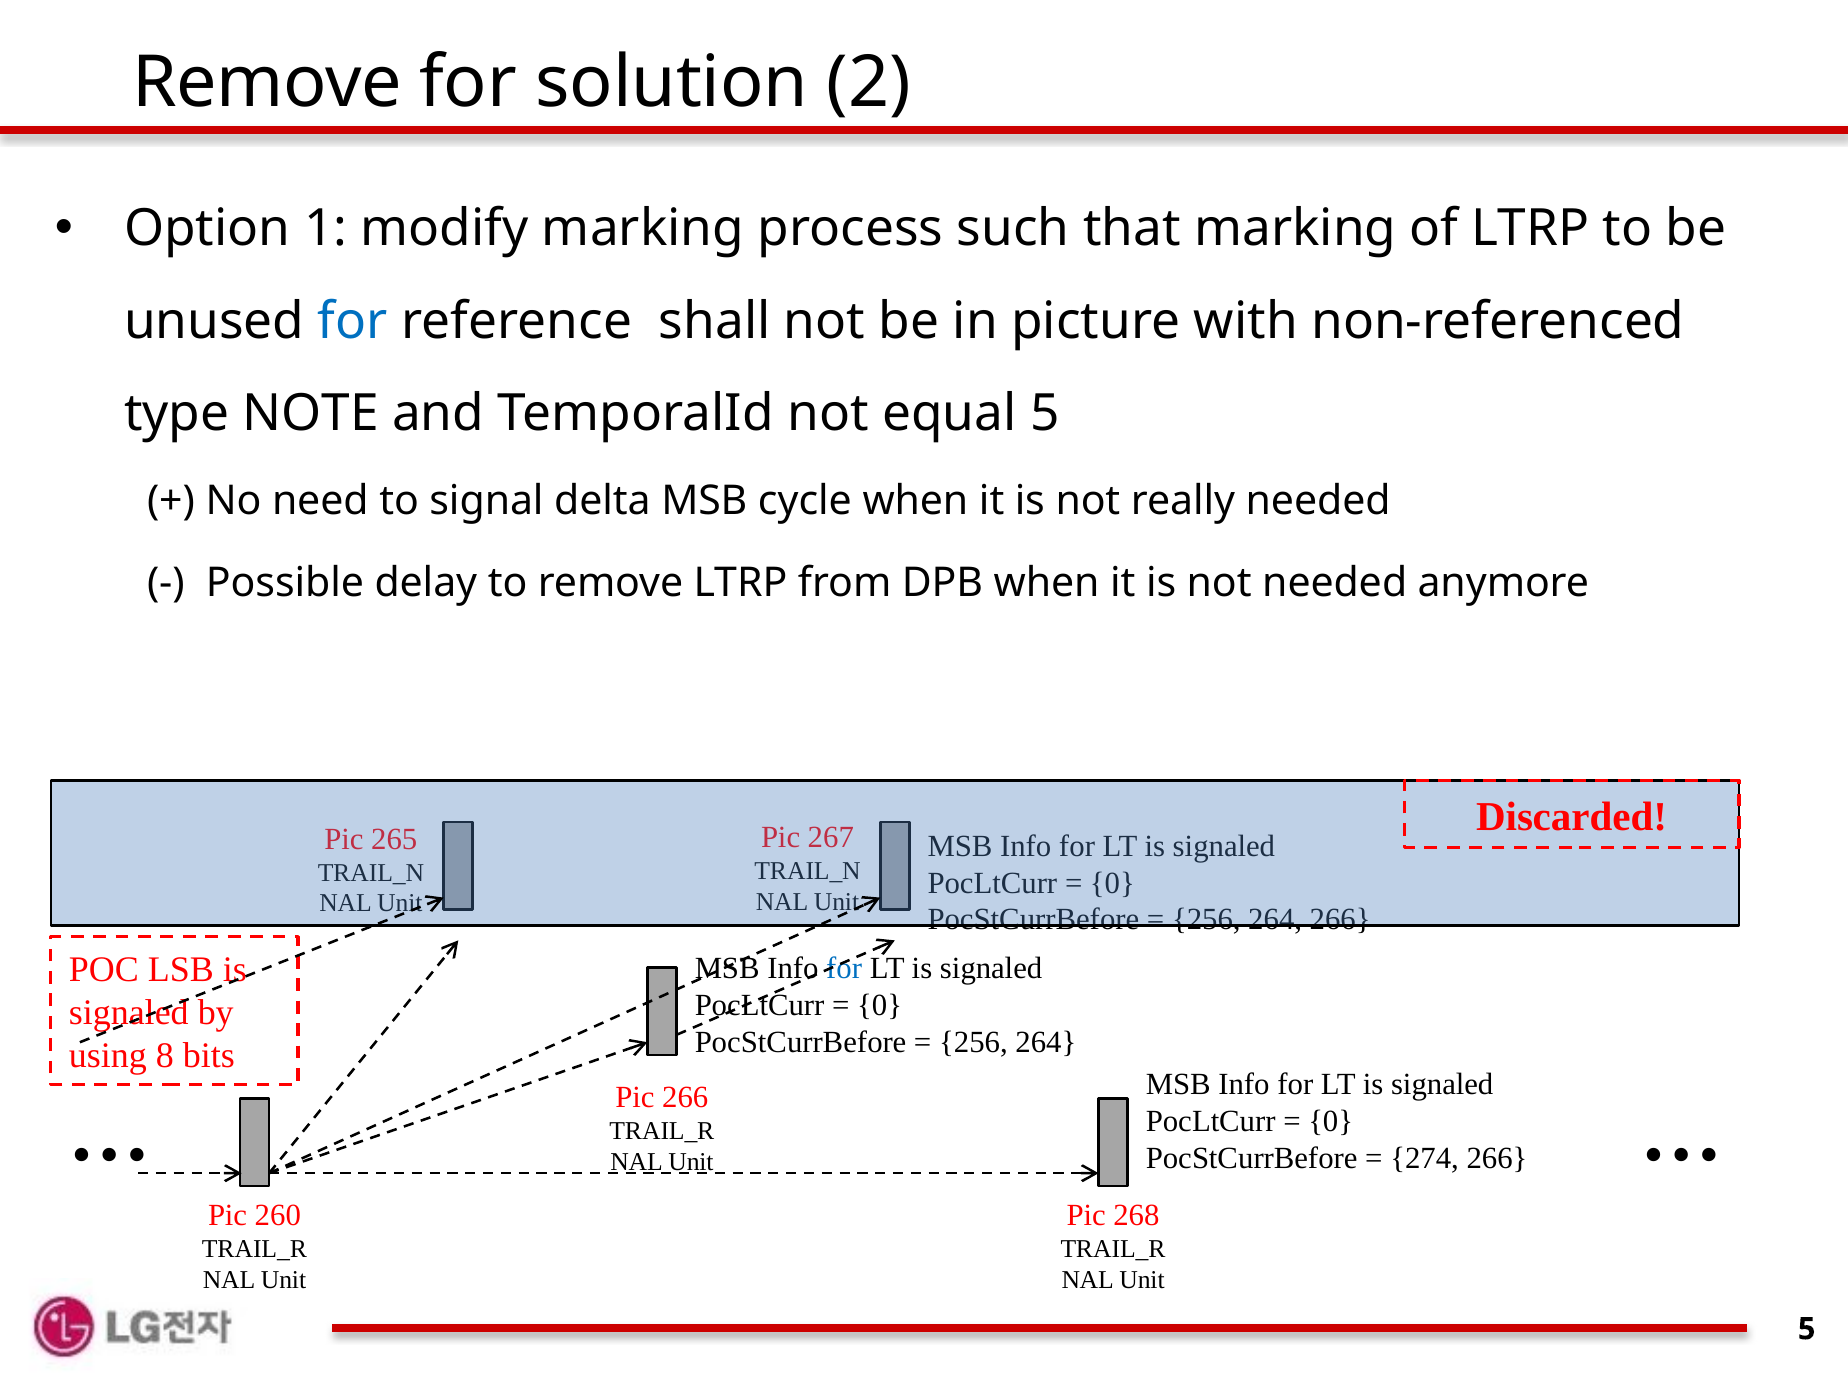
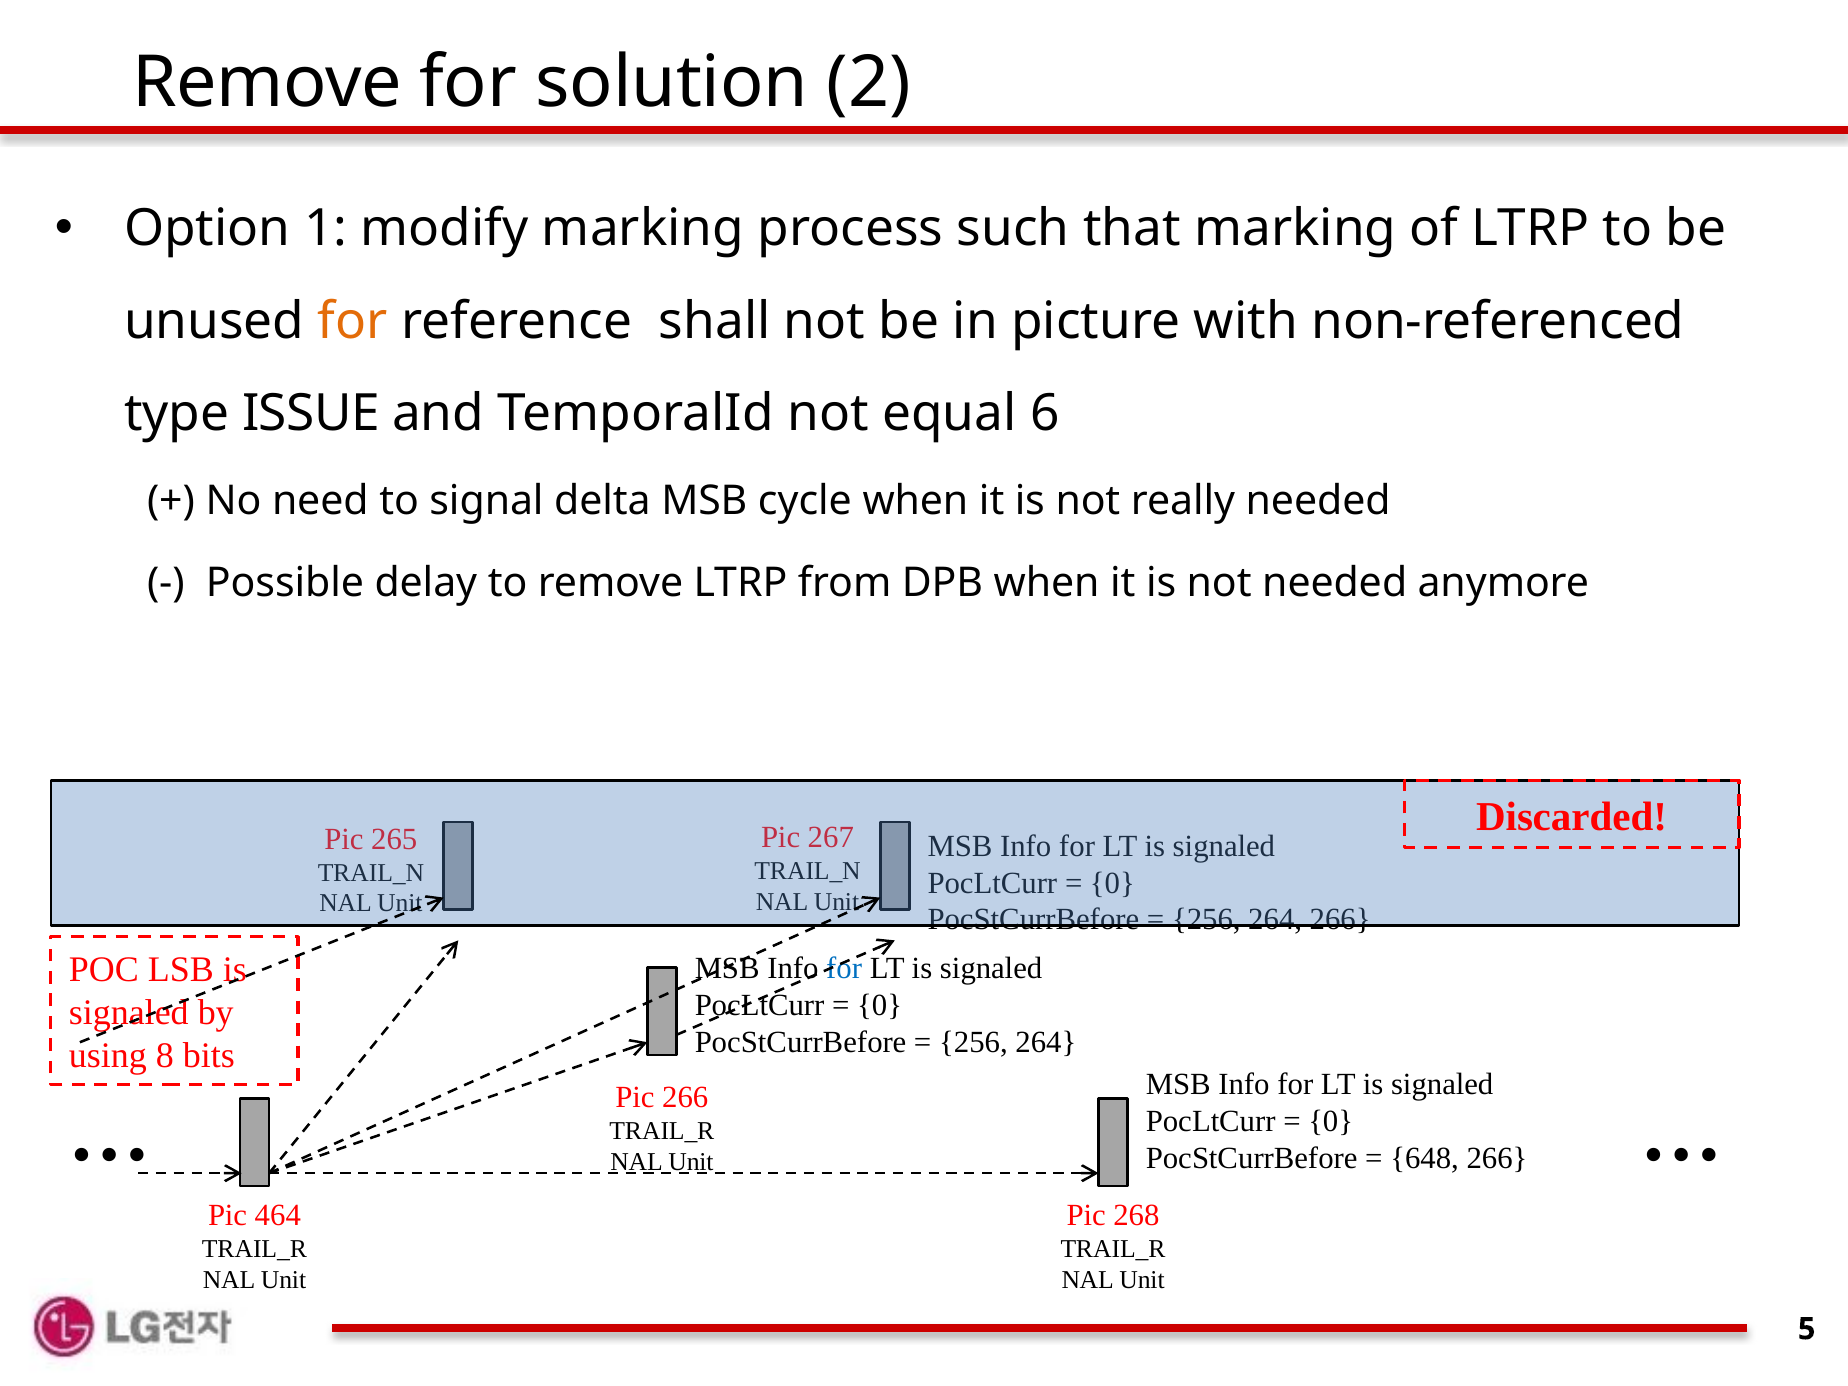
for colour: blue -> orange (353, 321)
NOTE: NOTE -> ISSUE (311, 414)
equal 5: 5 -> 6 (1045, 414)
274: 274 -> 648 (1425, 1159)
260: 260 -> 464 (278, 1216)
